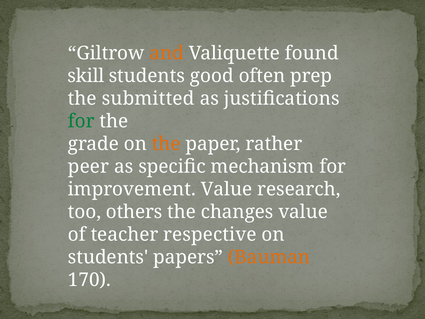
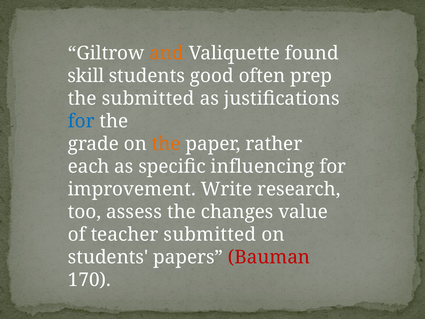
for colour: green -> blue (81, 121)
peer: peer -> each (89, 166)
mechanism: mechanism -> influencing (263, 166)
improvement Value: Value -> Write (227, 189)
others: others -> assess (134, 212)
teacher respective: respective -> submitted (210, 234)
Bauman colour: orange -> red (269, 257)
